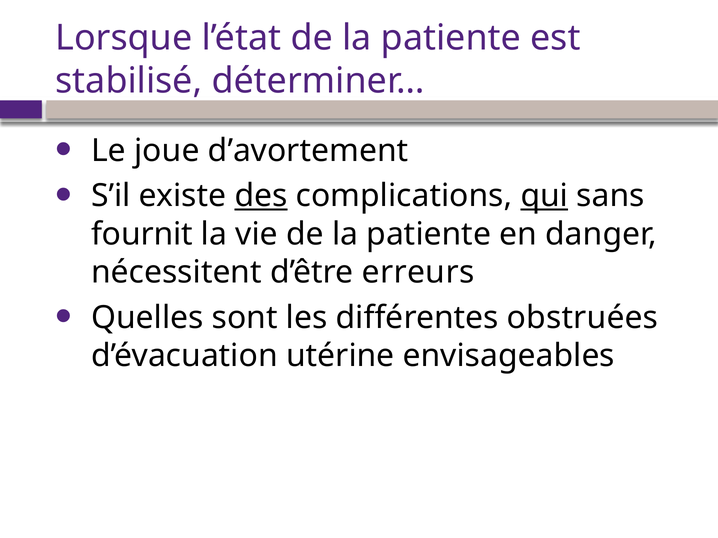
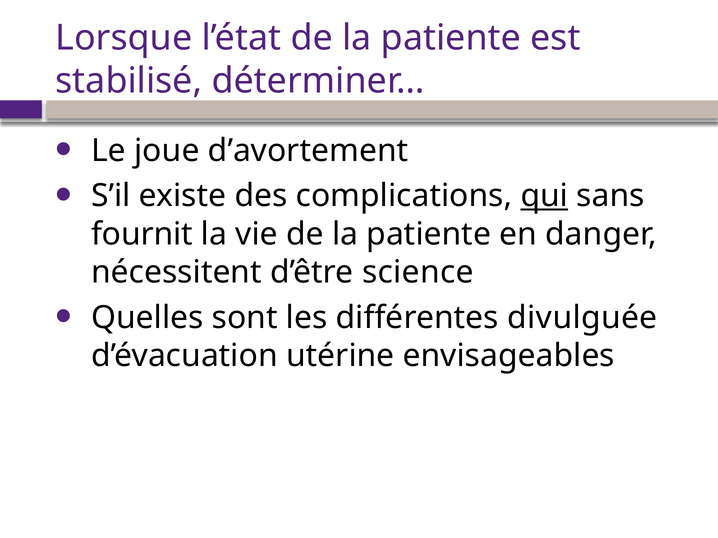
des underline: present -> none (261, 196)
erreurs: erreurs -> science (418, 273)
obstruées: obstruées -> divulguée (582, 318)
